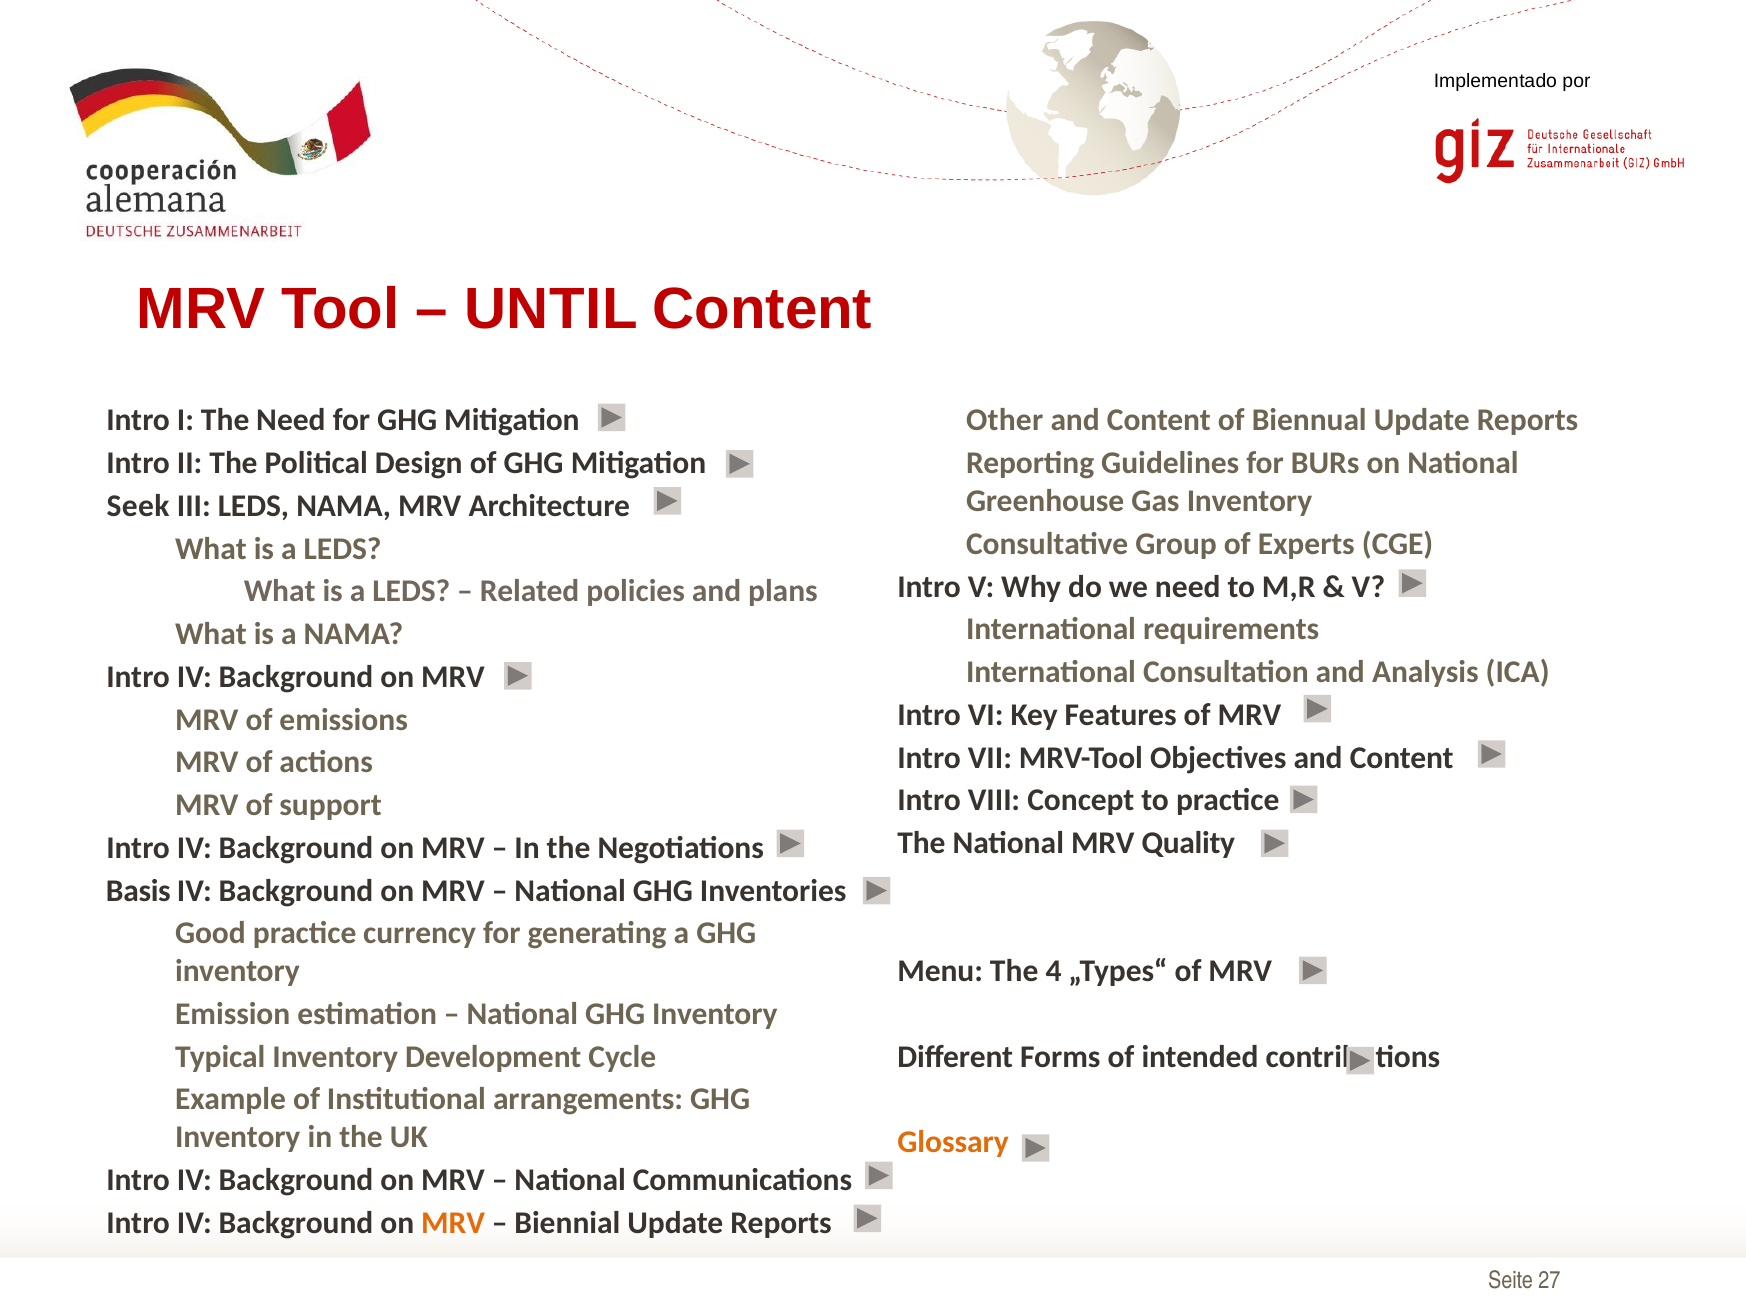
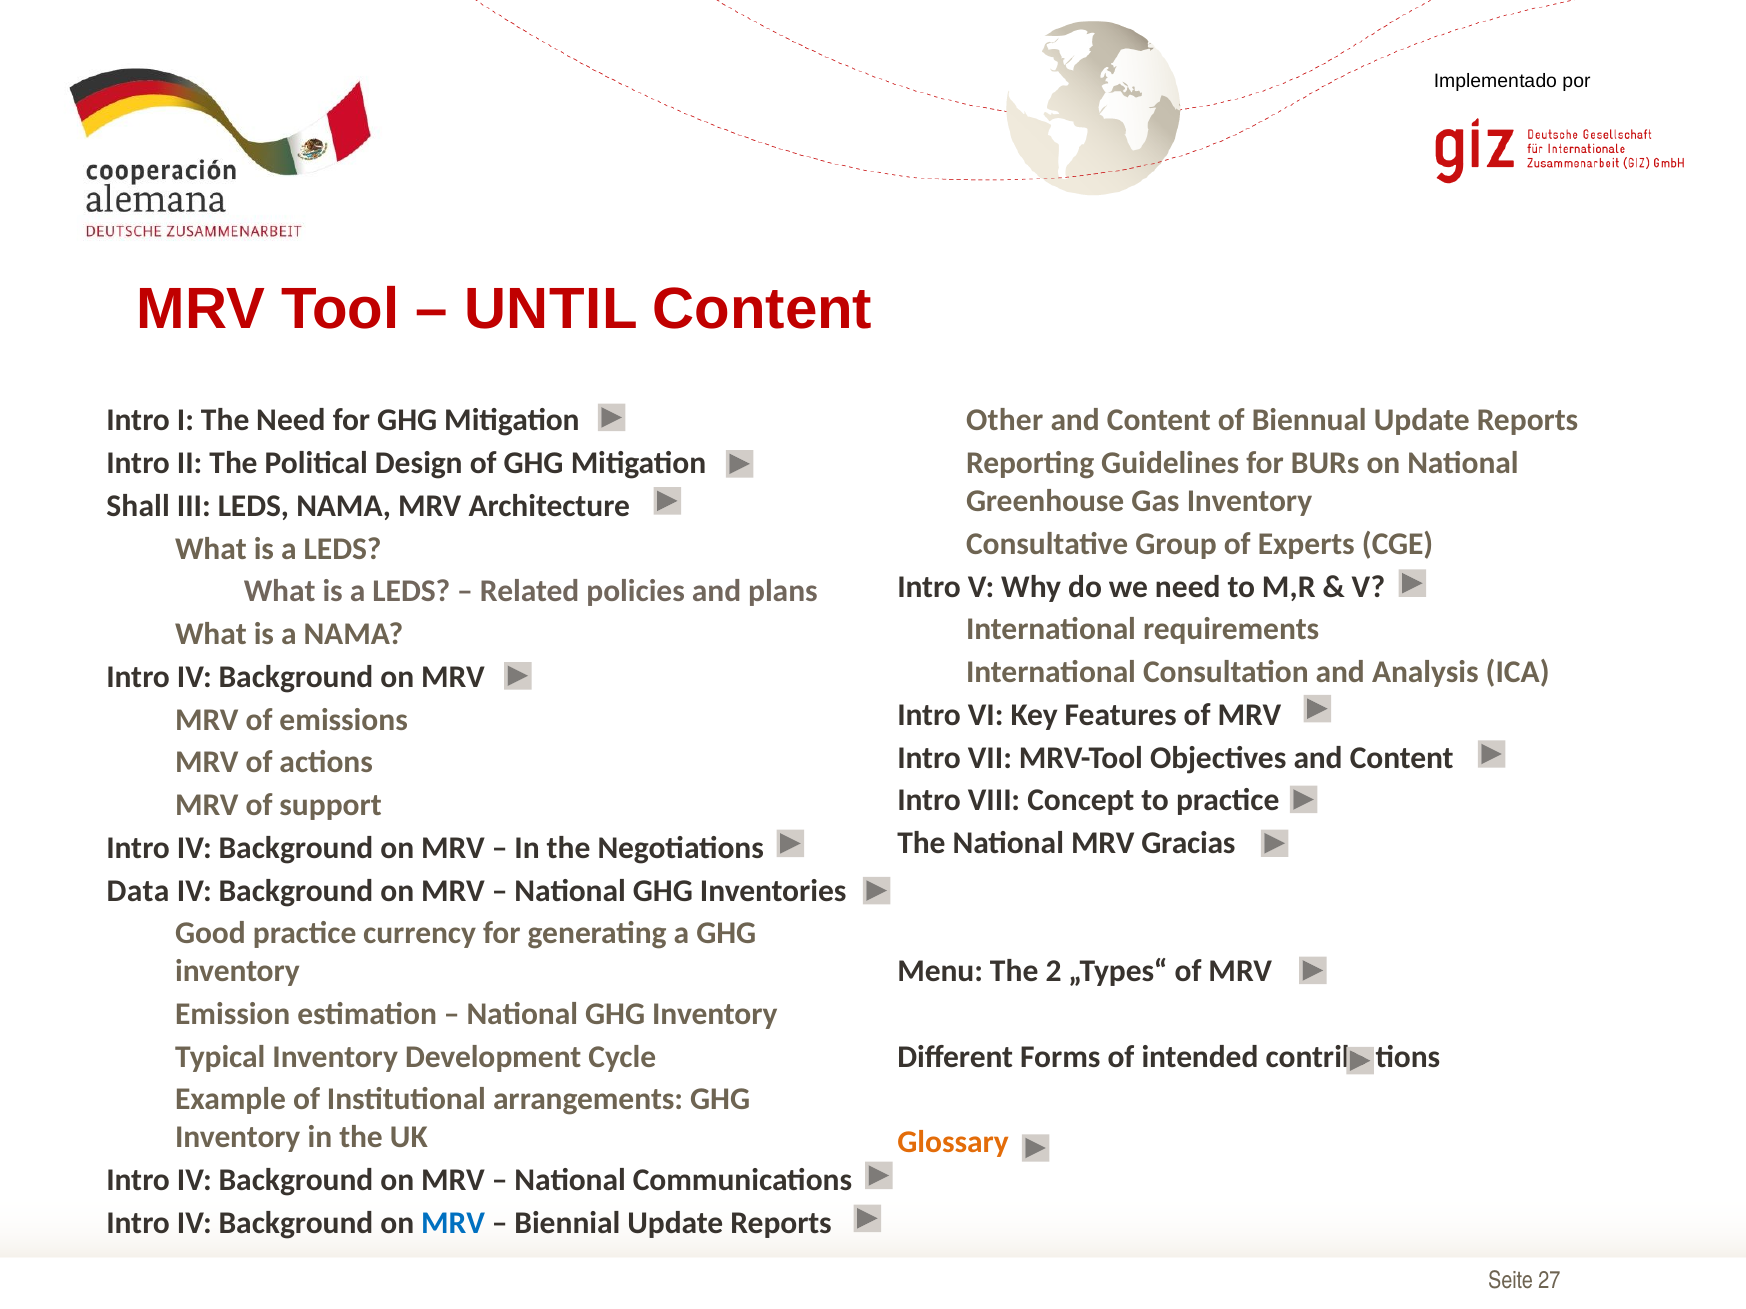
Seek: Seek -> Shall (138, 506)
Quality: Quality -> Gracias (1188, 843)
Basis: Basis -> Data (138, 891)
4: 4 -> 2 (1053, 972)
MRV colour: orange -> blue (453, 1223)
